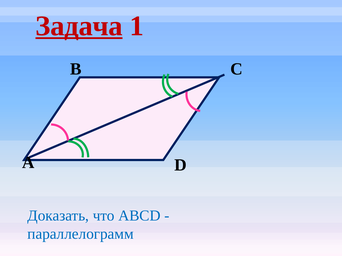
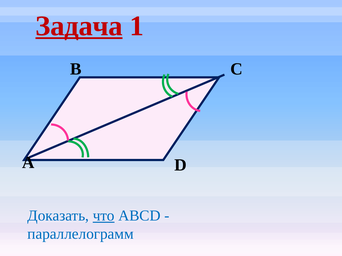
что underline: none -> present (104, 216)
